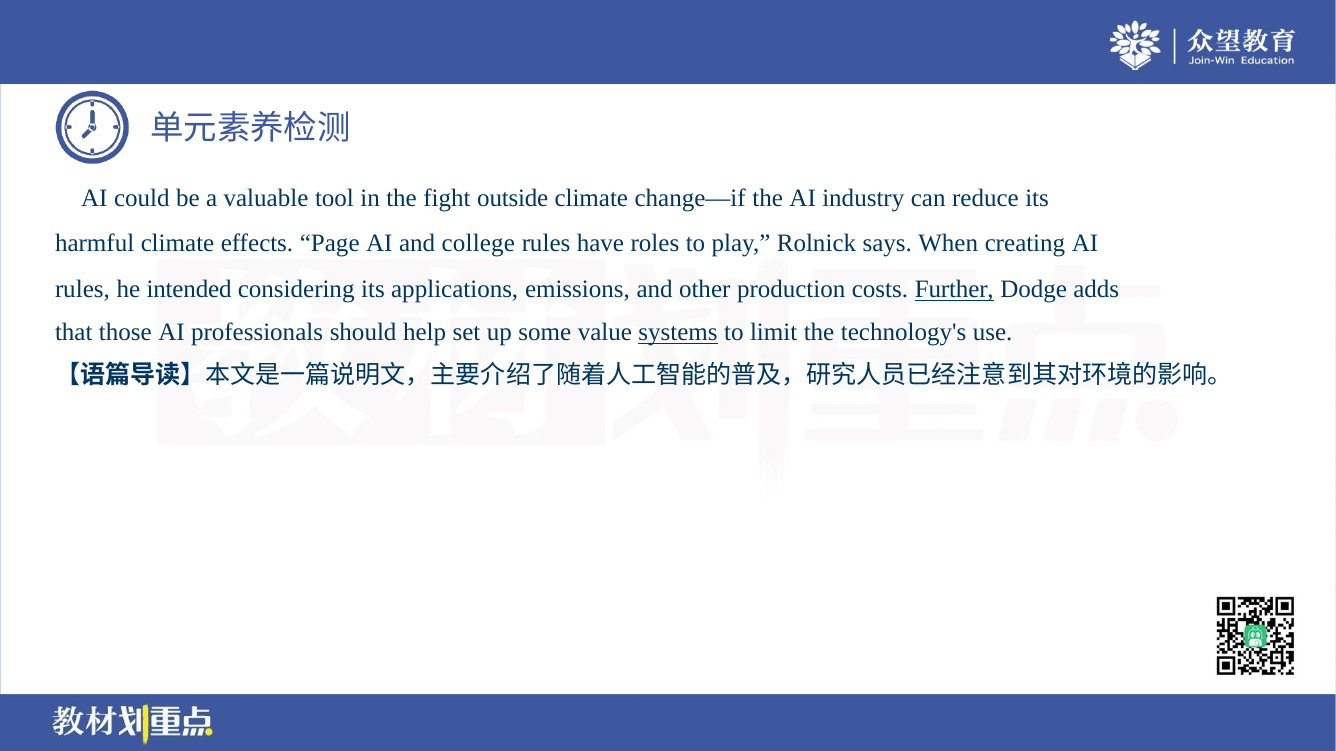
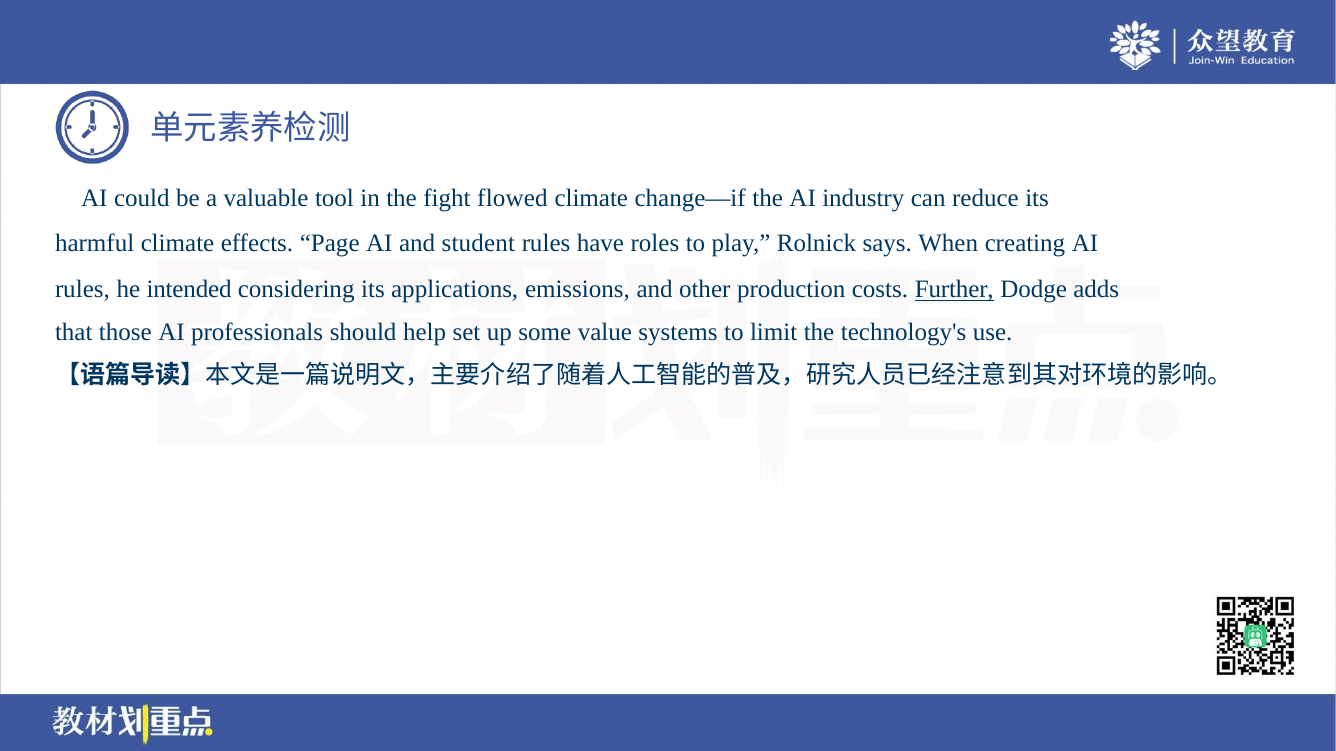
outside: outside -> flowed (512, 198)
college: college -> student (478, 244)
systems underline: present -> none (678, 333)
